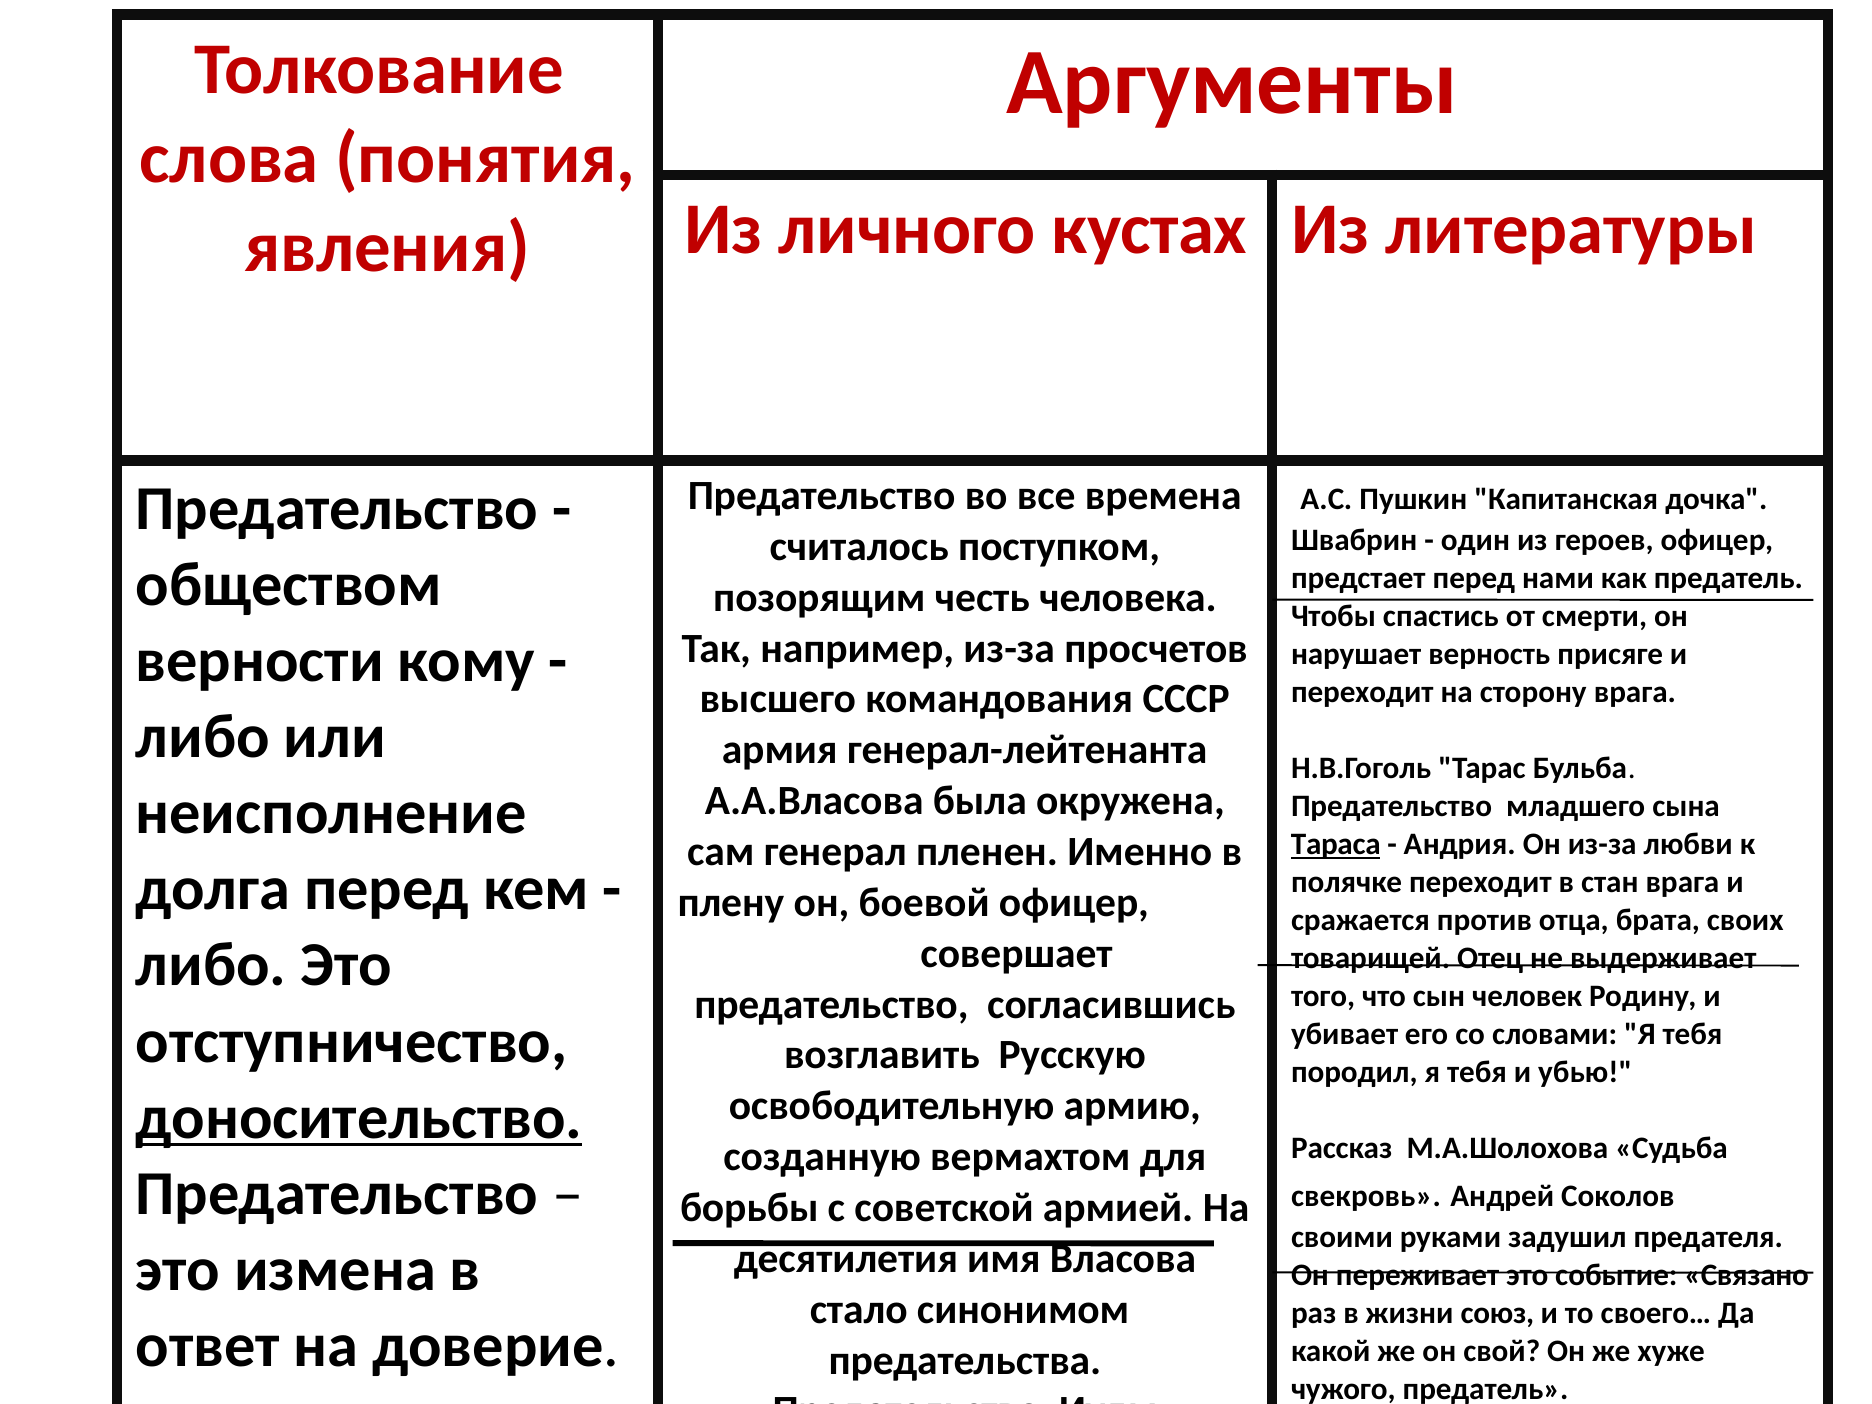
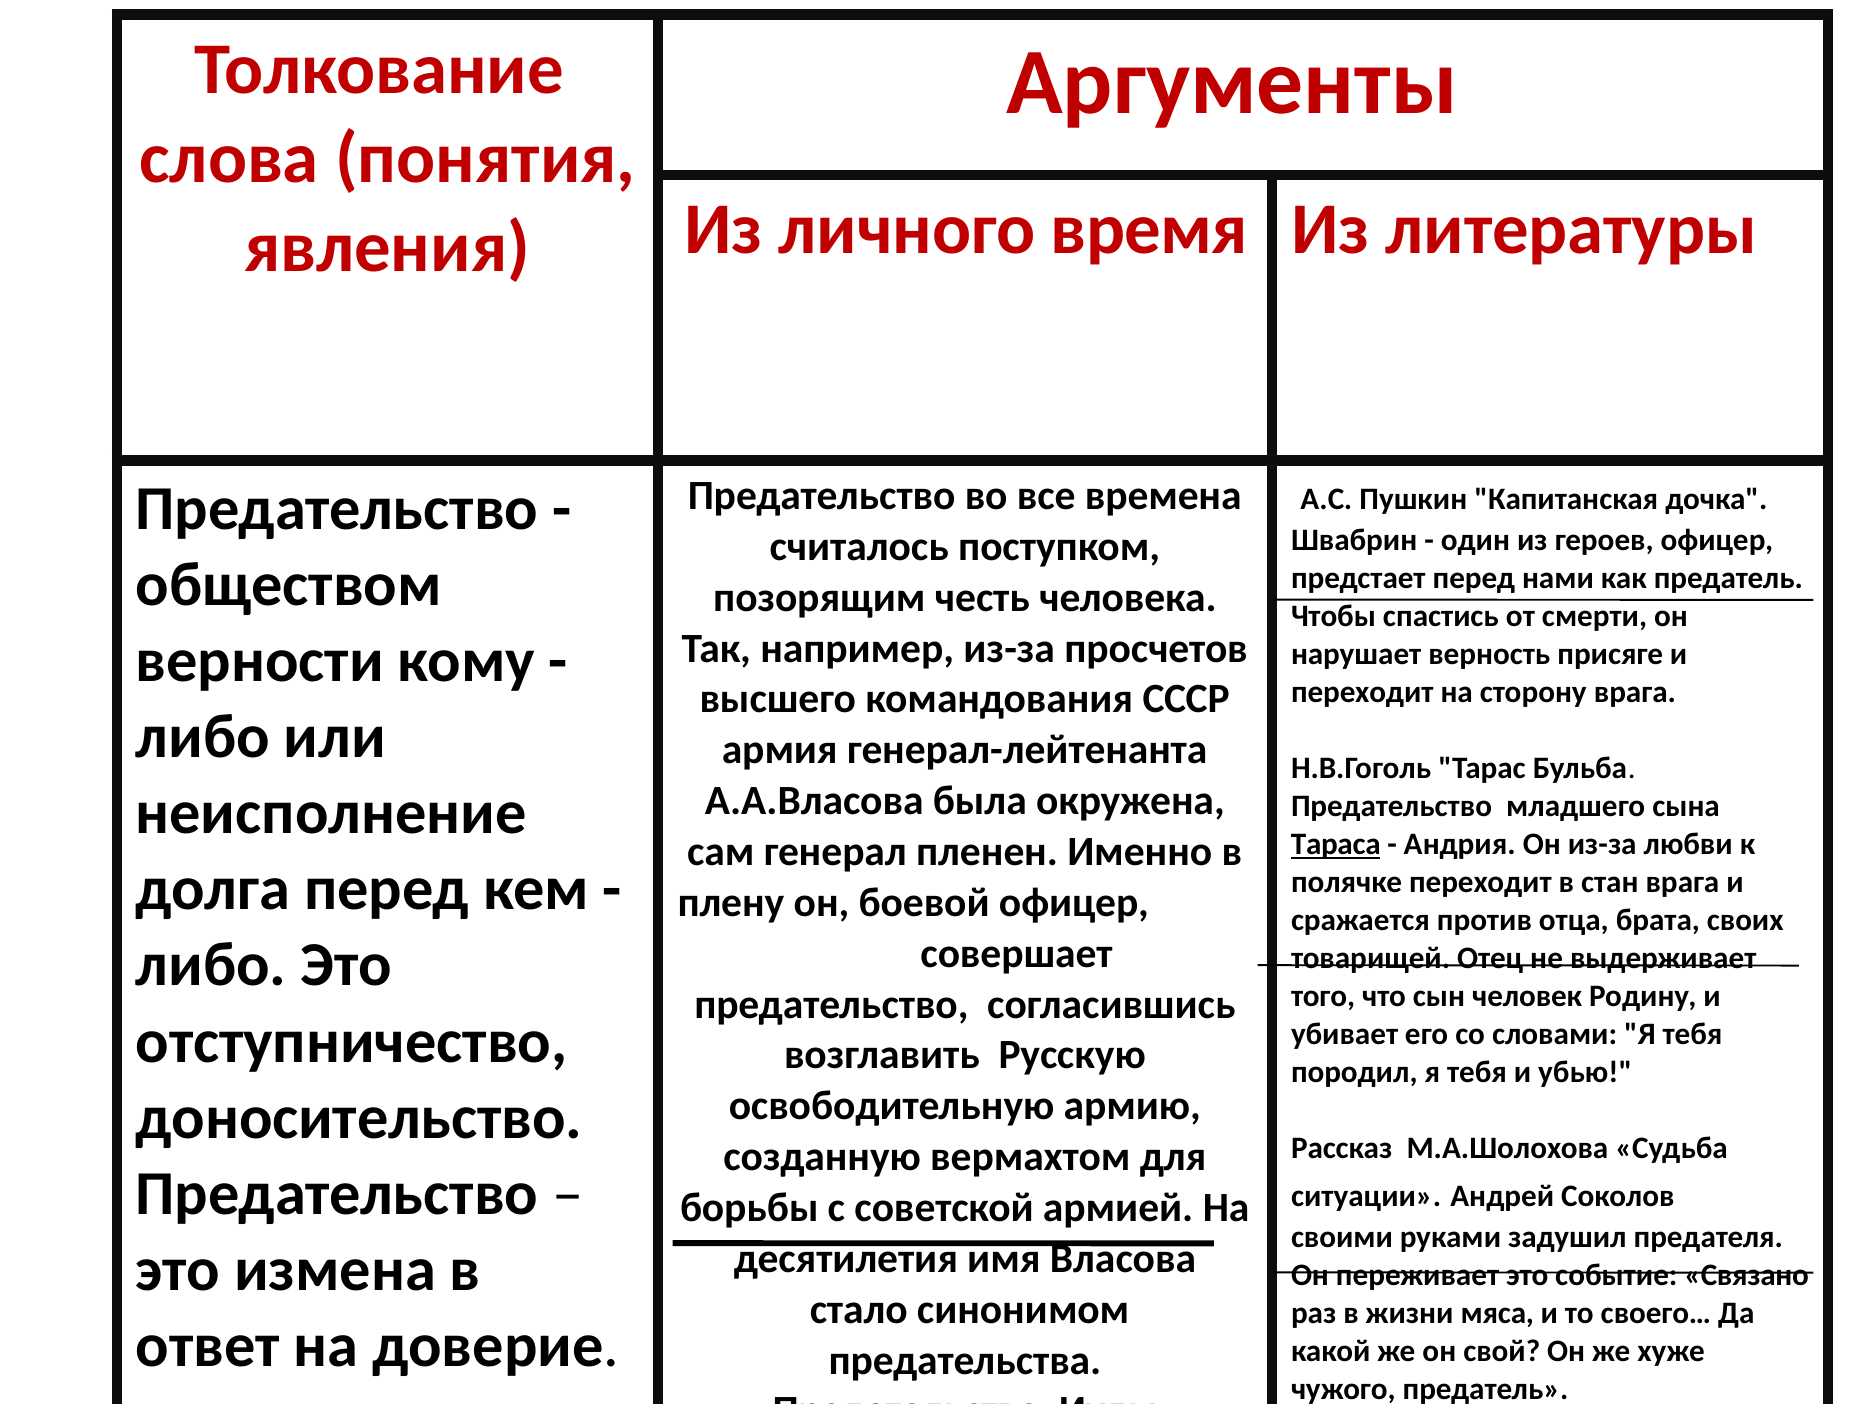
кустах: кустах -> время (1149, 229)
доносительство underline: present -> none (359, 1118)
свекровь: свекровь -> ситуации (1366, 1197)
союз: союз -> мяса (1497, 1313)
